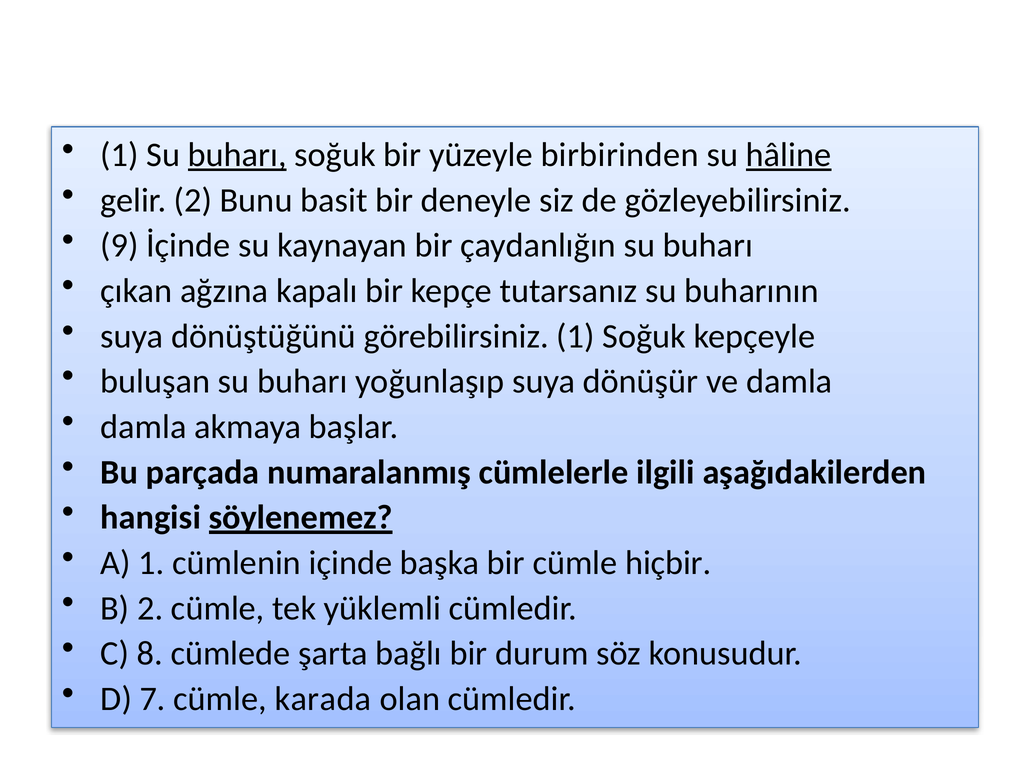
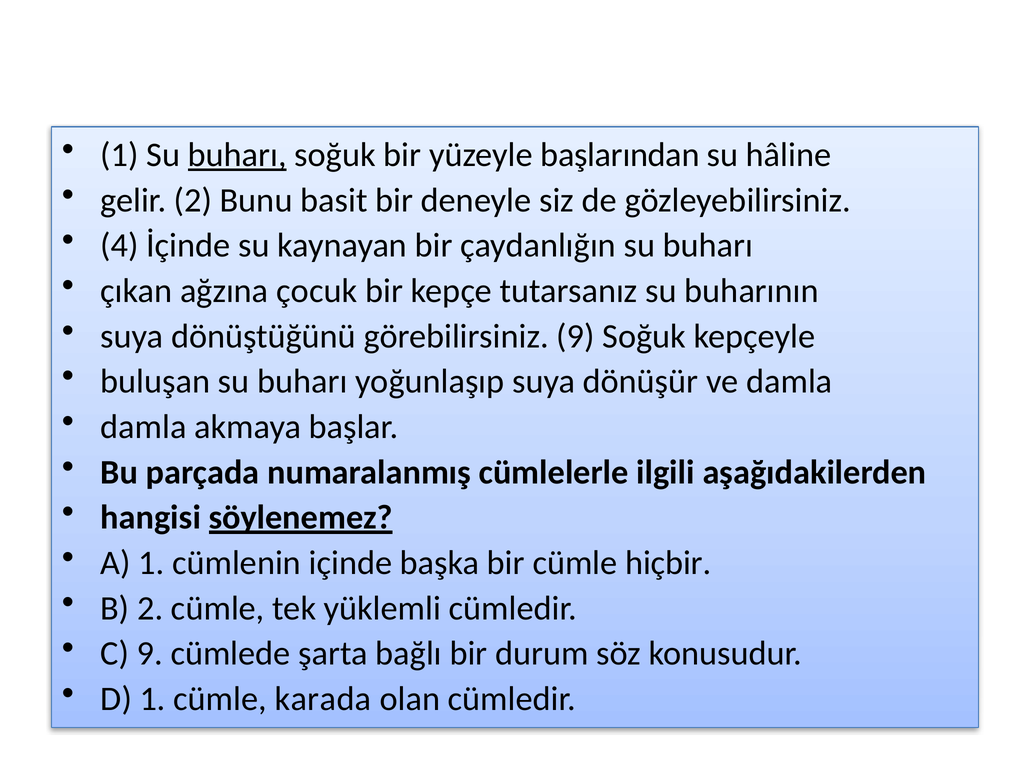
birbirinden: birbirinden -> başlarından (620, 155)
hâline underline: present -> none (789, 155)
9: 9 -> 4 (120, 245)
kapalı: kapalı -> çocuk (317, 291)
görebilirsiniz 1: 1 -> 9 (575, 336)
C 8: 8 -> 9 (150, 653)
D 7: 7 -> 1 (153, 698)
